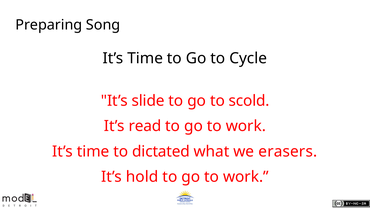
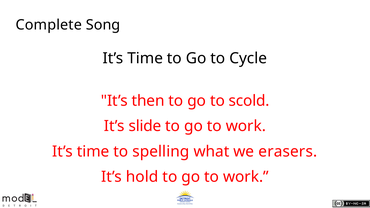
Preparing: Preparing -> Complete (49, 25)
slide: slide -> then (148, 101)
read: read -> slide (145, 126)
dictated: dictated -> spelling (161, 152)
